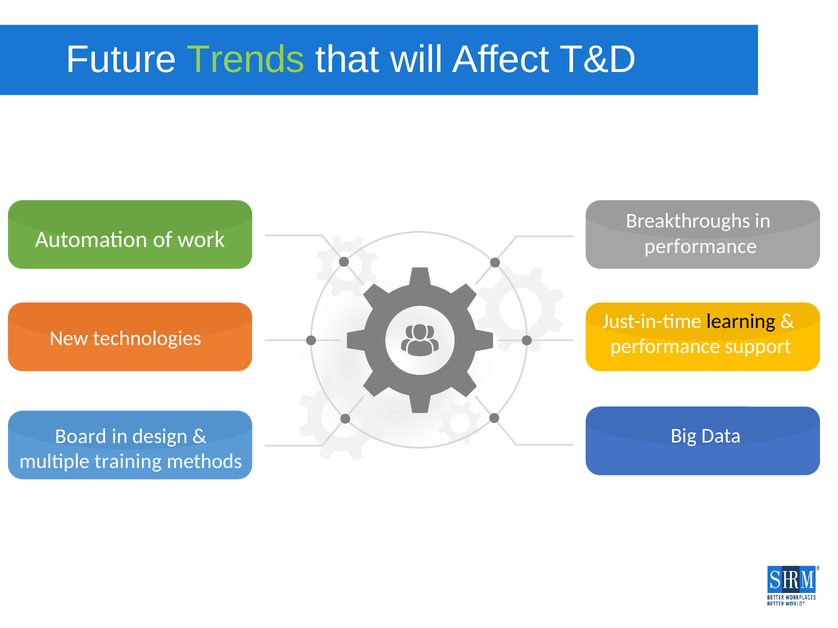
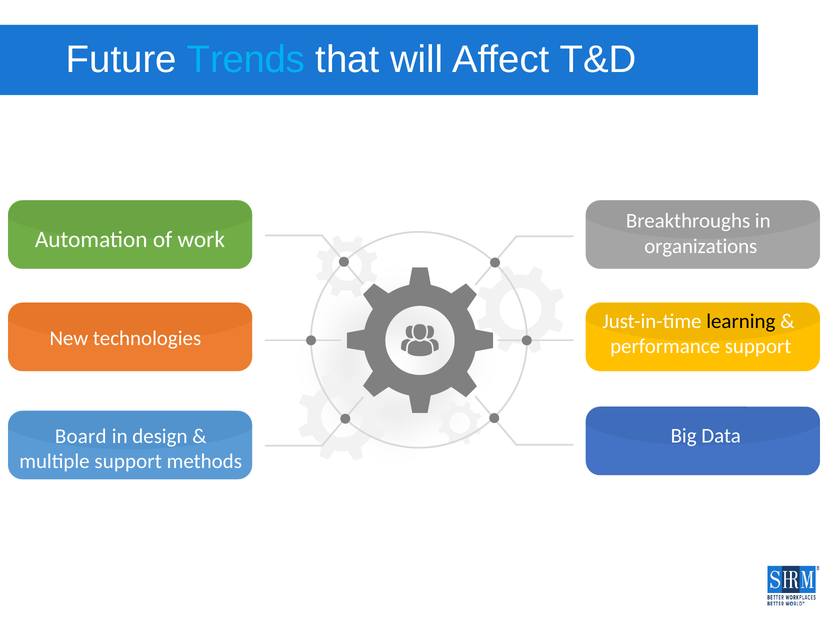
Trends colour: light green -> light blue (246, 60)
performance: performance -> organizations (701, 246)
multiple training: training -> support (128, 462)
